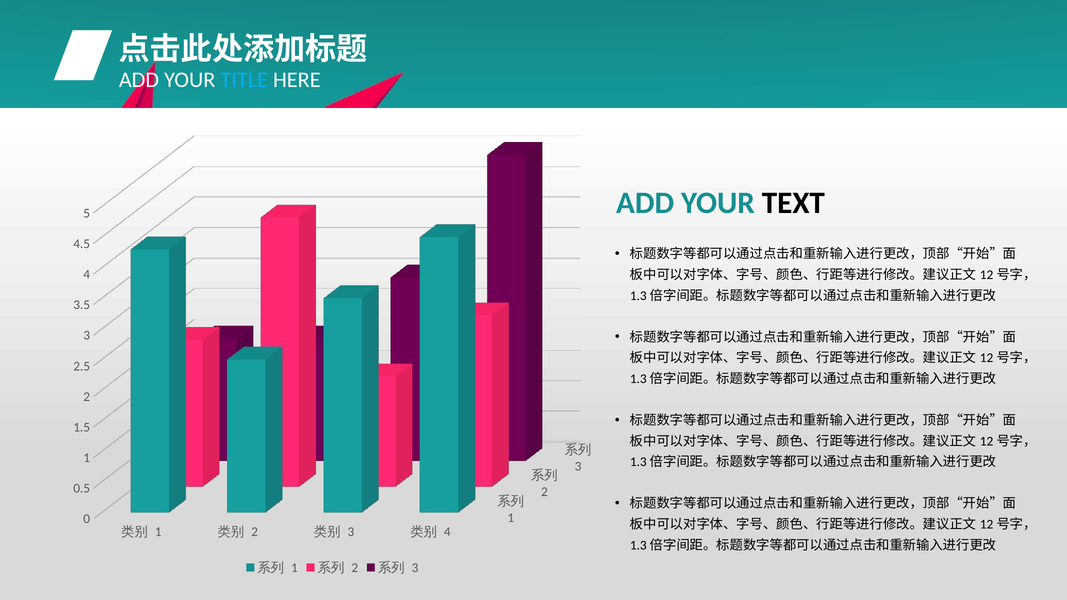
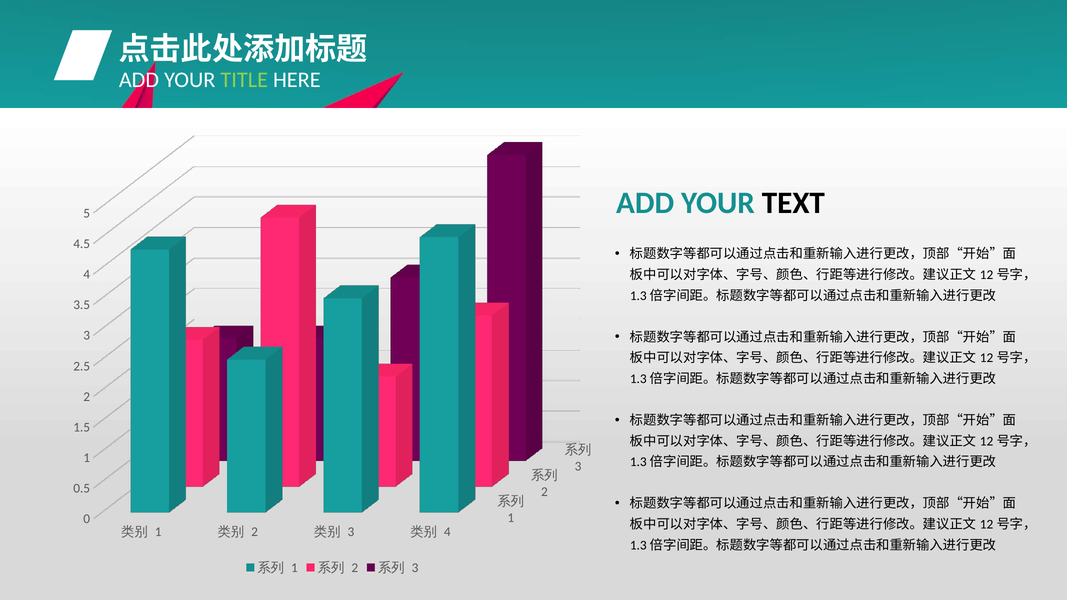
TITLE colour: light blue -> light green (244, 80)
